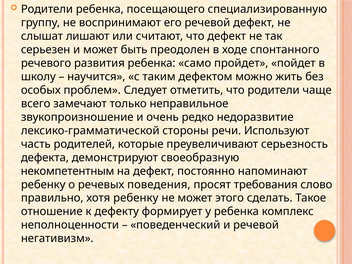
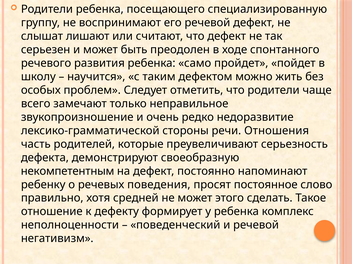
Используют: Используют -> Отношения (277, 131)
требования: требования -> постоянное (266, 185)
хотя ребенку: ребенку -> средней (136, 198)
